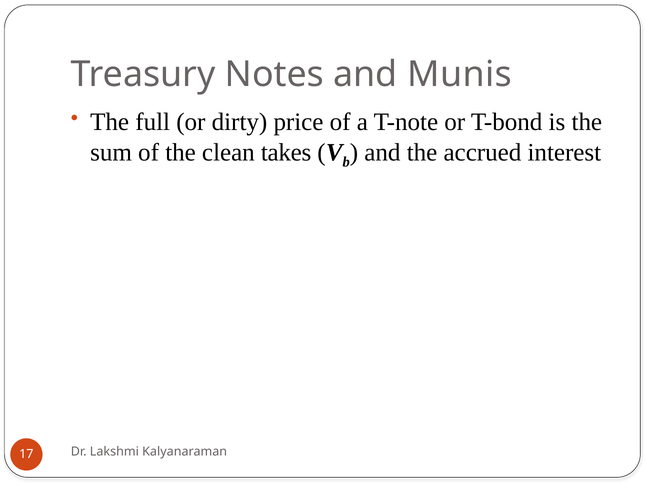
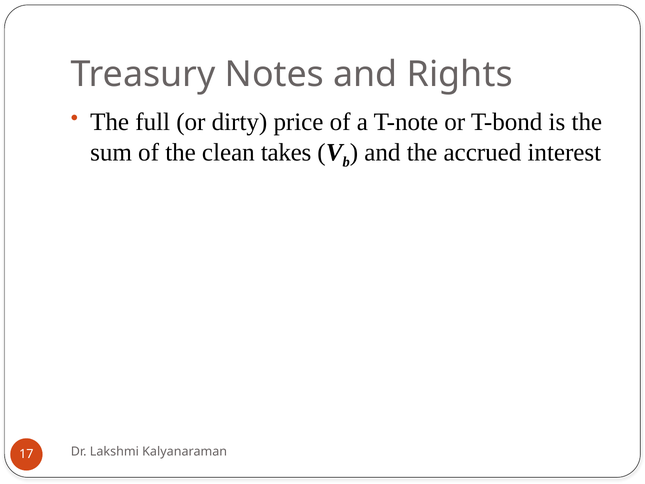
Munis: Munis -> Rights (460, 75)
